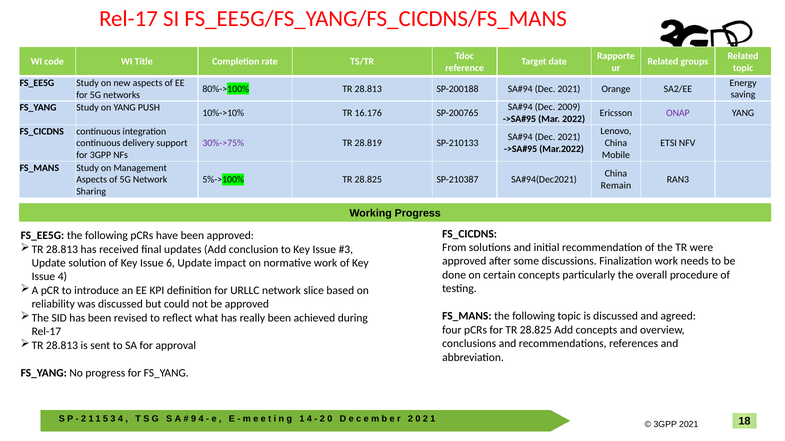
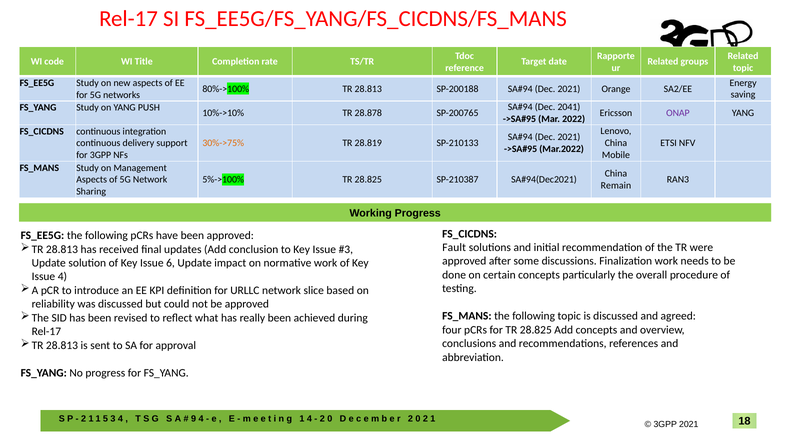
2009: 2009 -> 2041 (569, 107)
16.176: 16.176 -> 28.878 (368, 113)
30%->75% colour: purple -> orange (223, 143)
From: From -> Fault (454, 248)
